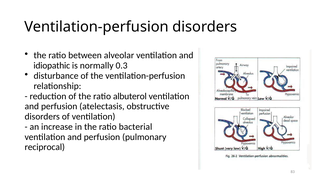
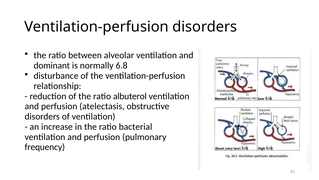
idiopathic: idiopathic -> dominant (52, 65)
0.3: 0.3 -> 6.8 (122, 65)
reciprocal: reciprocal -> frequency (45, 147)
